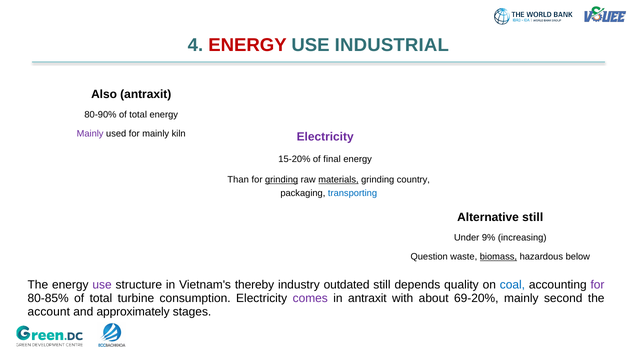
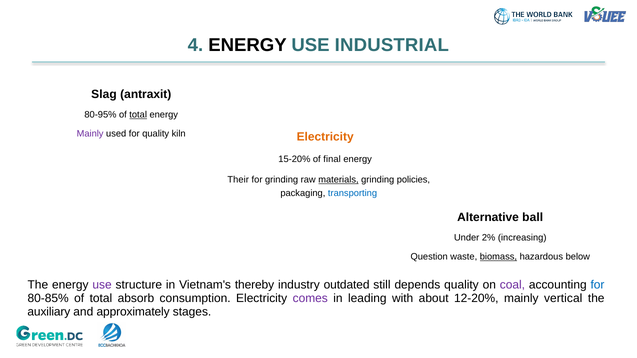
ENERGY colour: red -> black (247, 45)
Also: Also -> Slag (104, 94)
80-90%: 80-90% -> 80-95% (100, 115)
total underline: none -> present (138, 115)
for mainly: mainly -> quality (156, 134)
Electricity colour: purple -> orange (325, 137)
Than: Than -> Their (238, 180)
grinding underline: present -> none (282, 180)
country: country -> policies (413, 180)
Alternative still: still -> ball (533, 218)
9%: 9% -> 2% (489, 238)
coal colour: blue -> purple (512, 285)
for colour: purple -> blue (598, 285)
turbine: turbine -> absorb (136, 299)
in antraxit: antraxit -> leading (367, 299)
69-20%: 69-20% -> 12-20% (476, 299)
second: second -> vertical (563, 299)
account: account -> auxiliary (49, 312)
